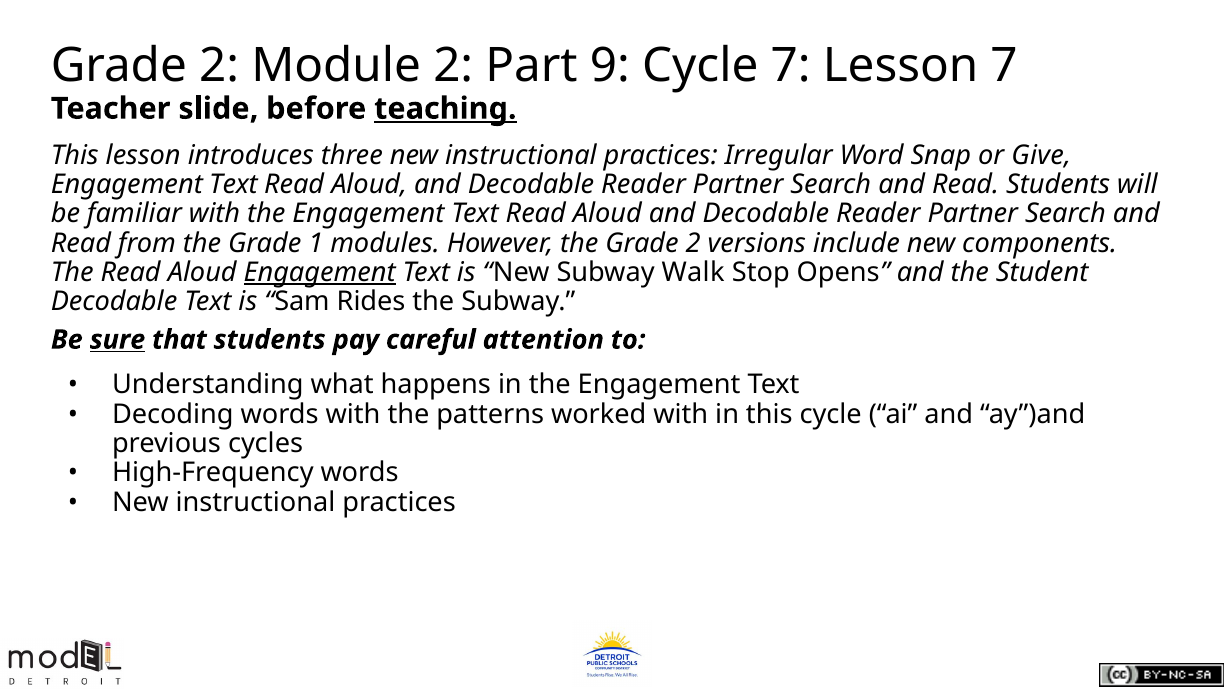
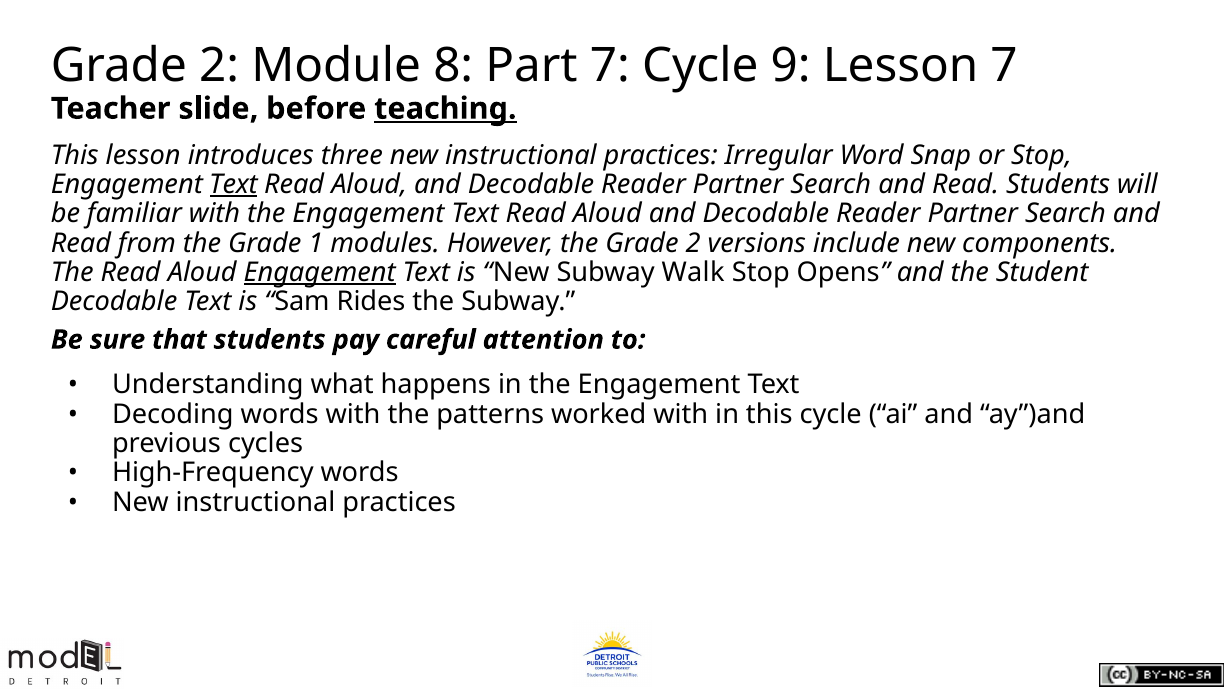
Module 2: 2 -> 8 (453, 66)
Part 9: 9 -> 7 (610, 66)
Cycle 7: 7 -> 9 (791, 66)
or Give: Give -> Stop (1041, 155)
Text underline: none -> present (233, 184)
sure underline: present -> none (118, 339)
